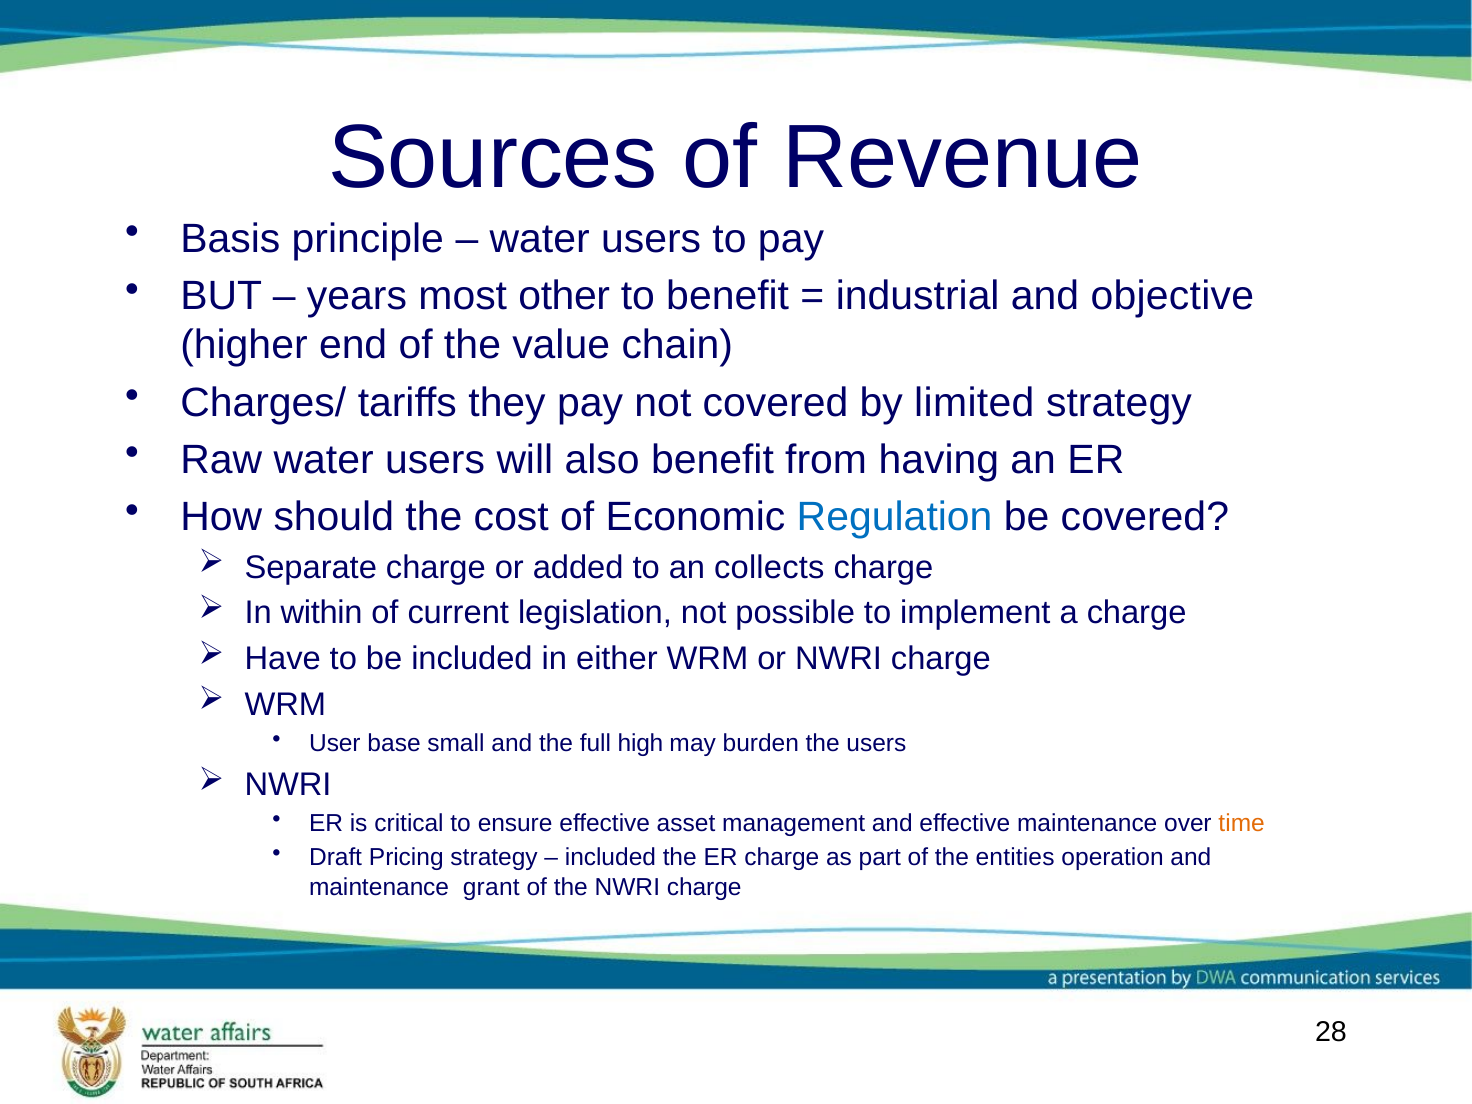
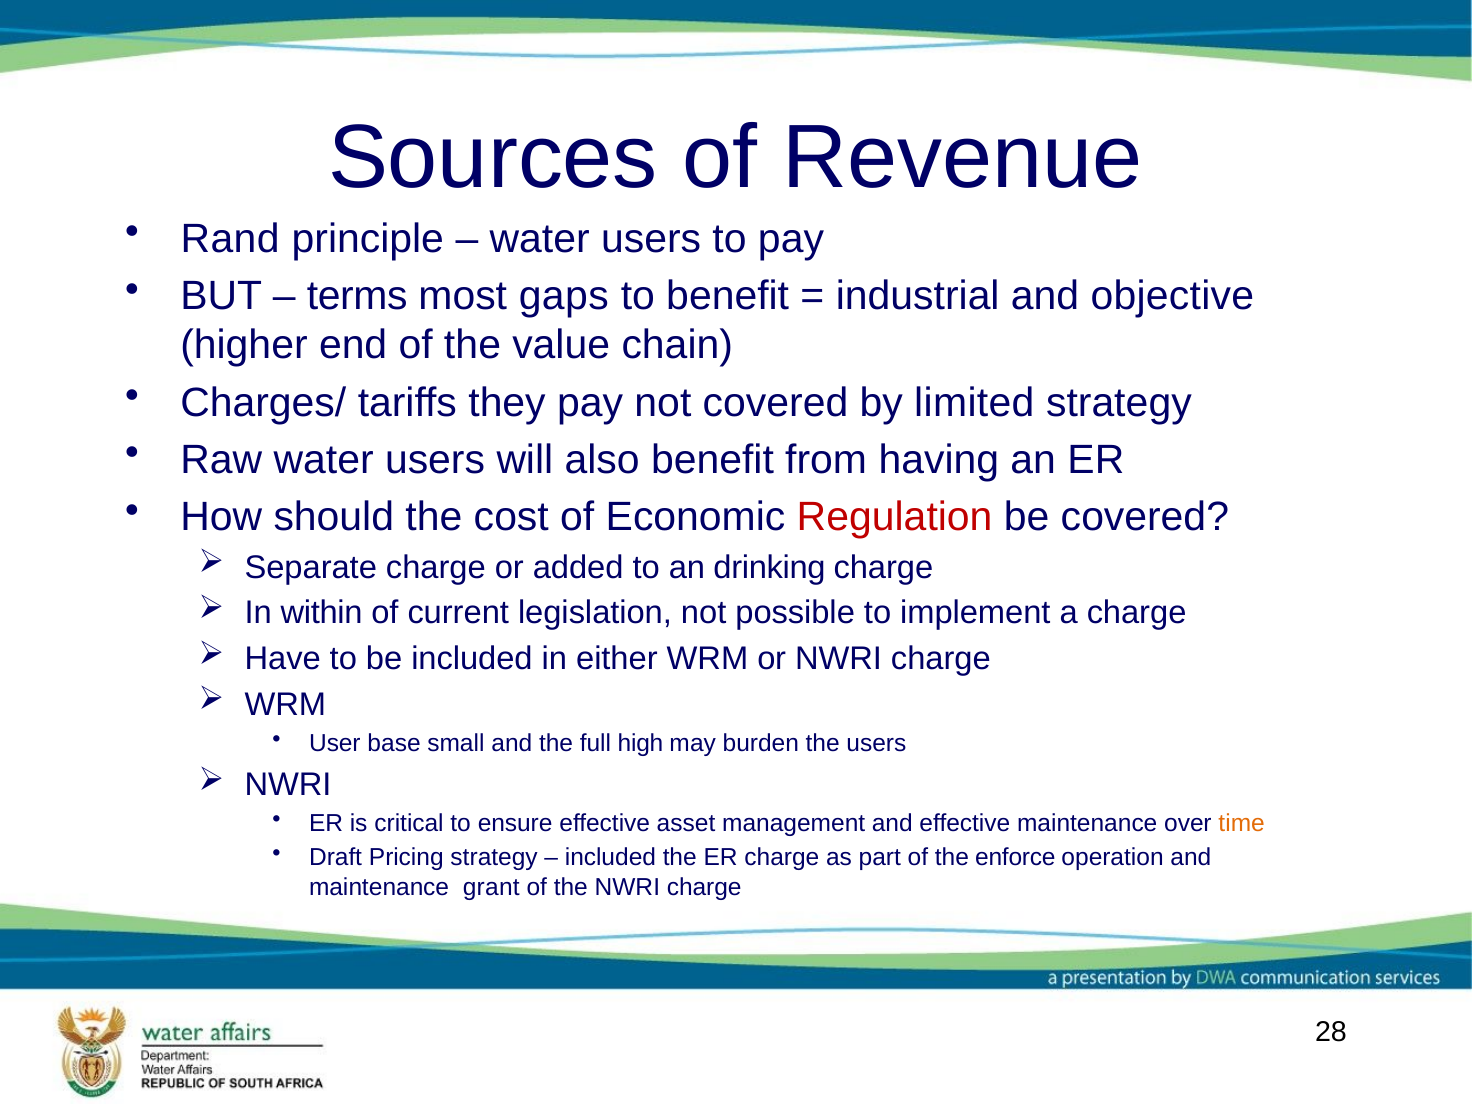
Basis: Basis -> Rand (230, 239)
years: years -> terms (357, 296)
other: other -> gaps (564, 296)
Regulation colour: blue -> red (895, 517)
collects: collects -> drinking (770, 567)
entities: entities -> enforce (1015, 858)
